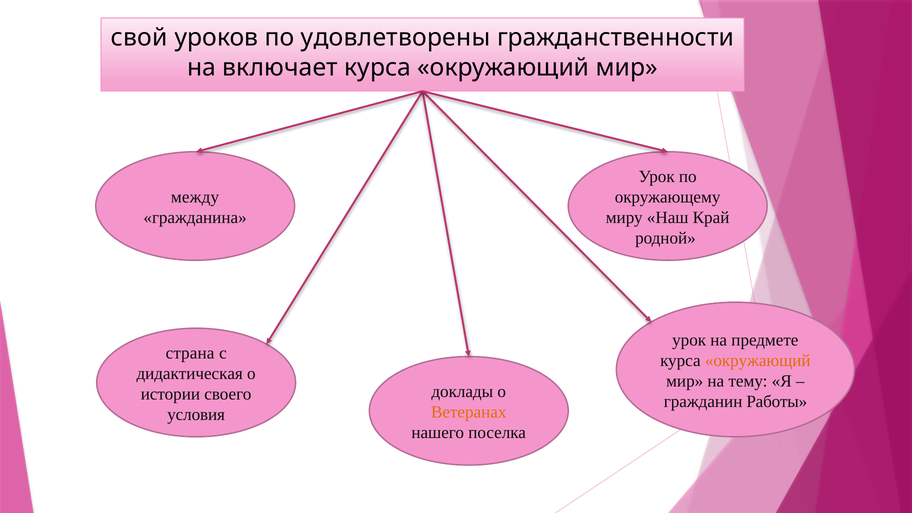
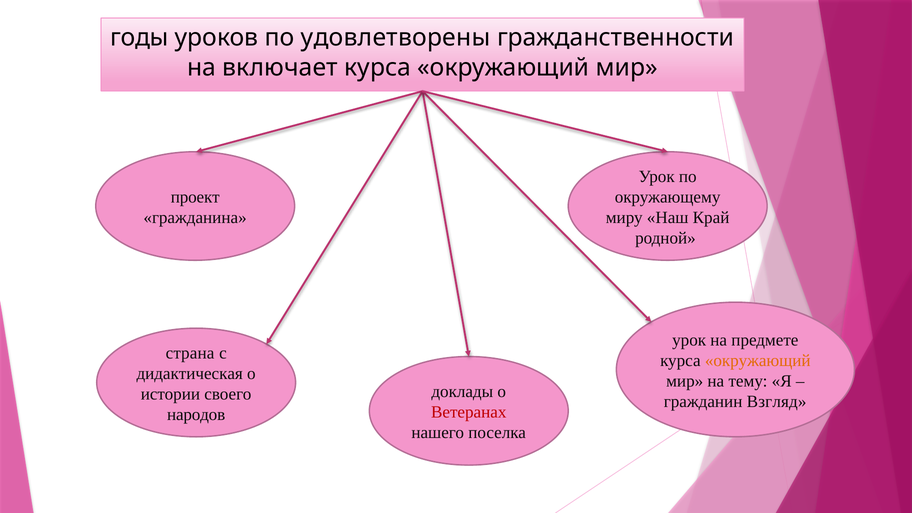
свой: свой -> годы (139, 38)
между: между -> проект (195, 197)
Работы: Работы -> Взгляд (777, 401)
Ветеранах colour: orange -> red (469, 412)
условия: условия -> народов (196, 414)
